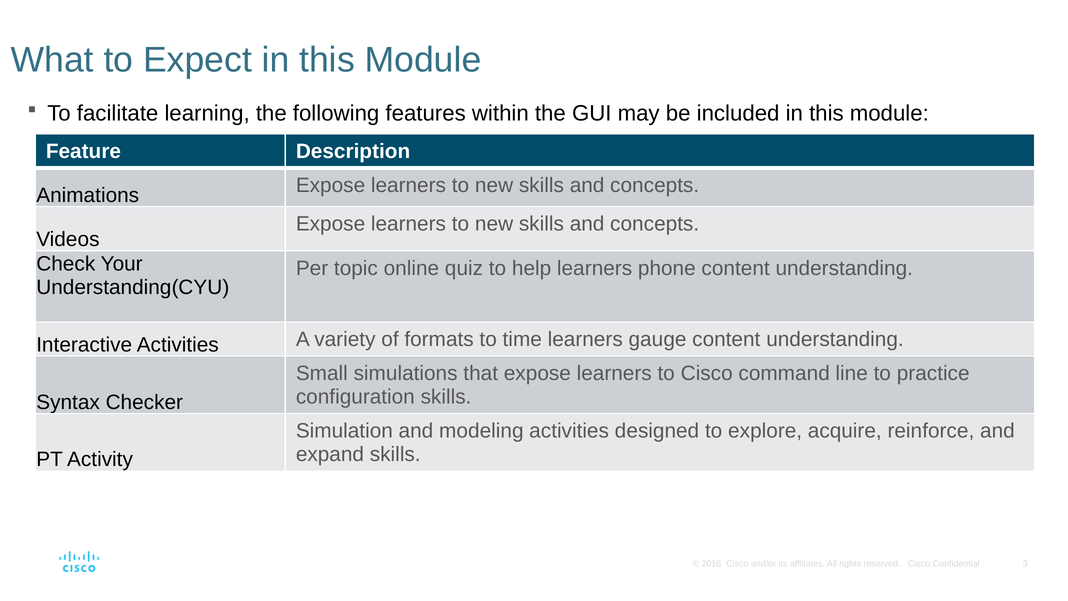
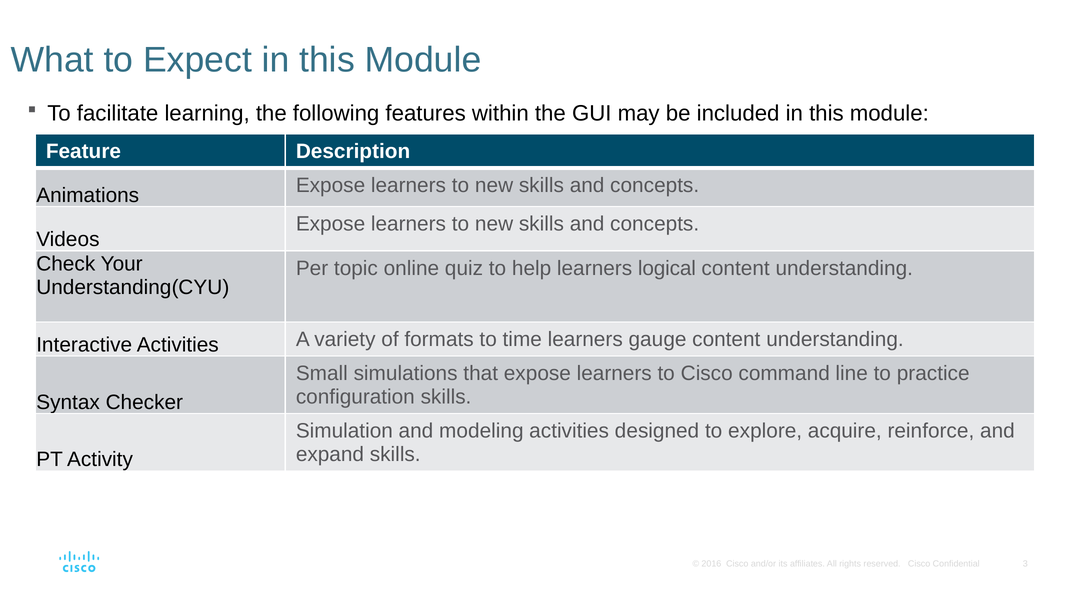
phone: phone -> logical (667, 268)
